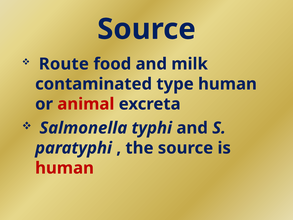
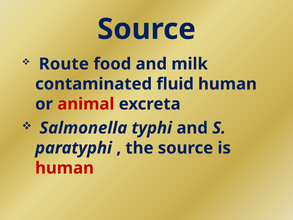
type: type -> fluid (175, 84)
